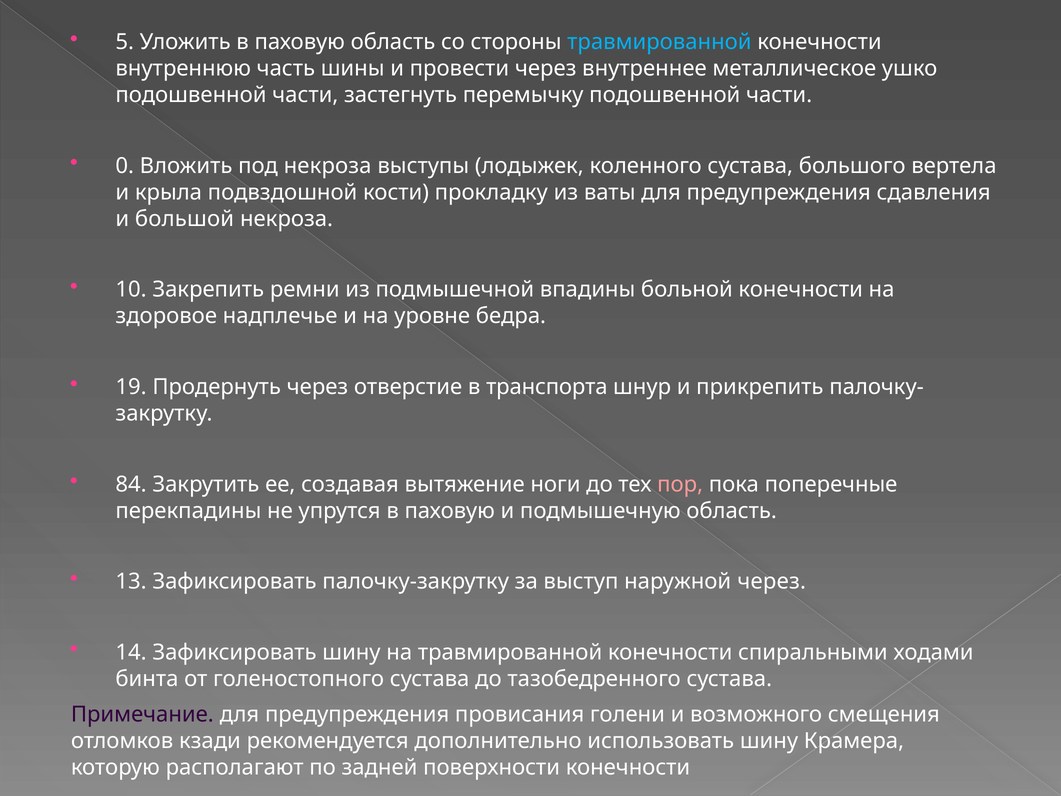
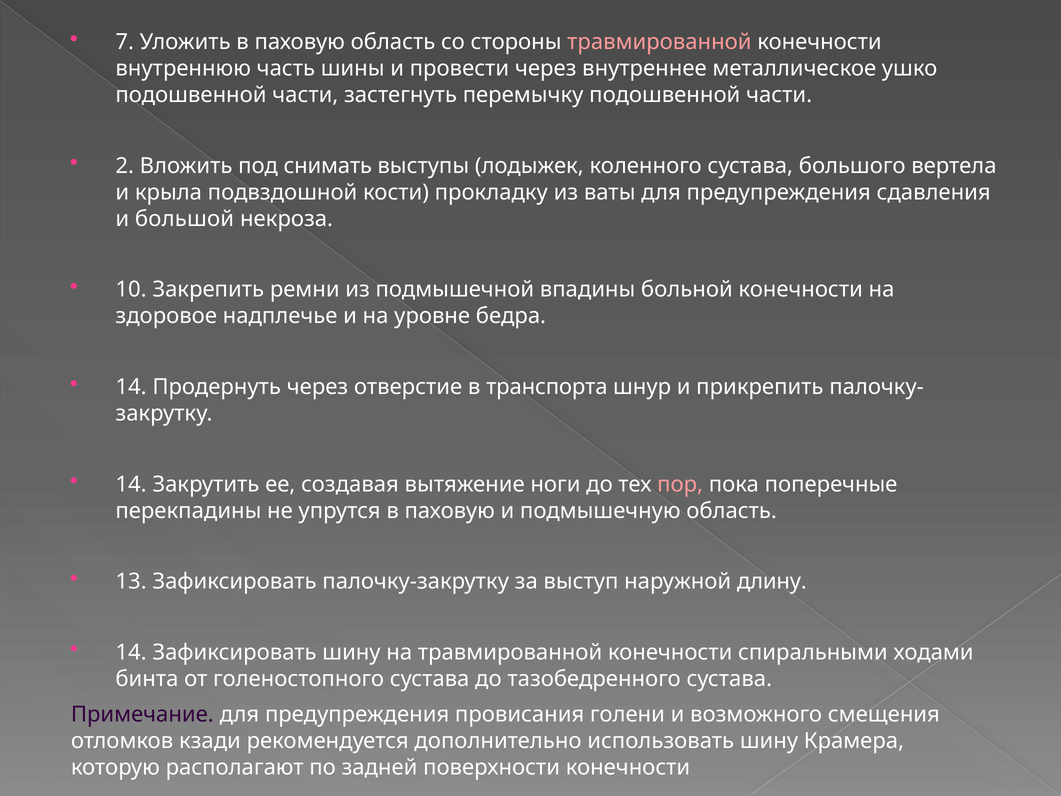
5: 5 -> 7 (125, 42)
травмированной colour: light blue -> pink (659, 42)
0: 0 -> 2 (125, 166)
под некроза: некроза -> снимать (328, 166)
19: 19 -> 14 (131, 387)
84: 84 -> 14 (131, 484)
наружной через: через -> длину (772, 581)
